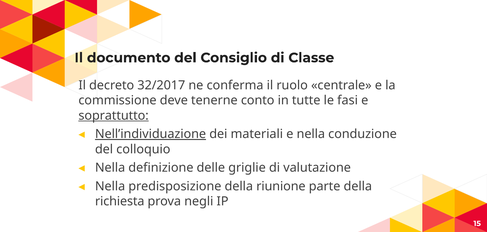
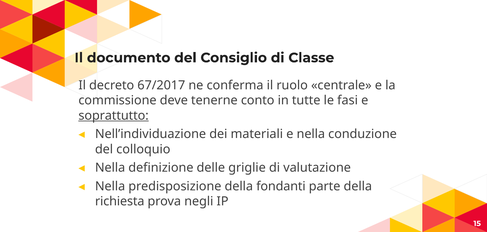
32/2017: 32/2017 -> 67/2017 (161, 85)
Nell’individuazione underline: present -> none (151, 134)
riunione: riunione -> fondanti (281, 186)
